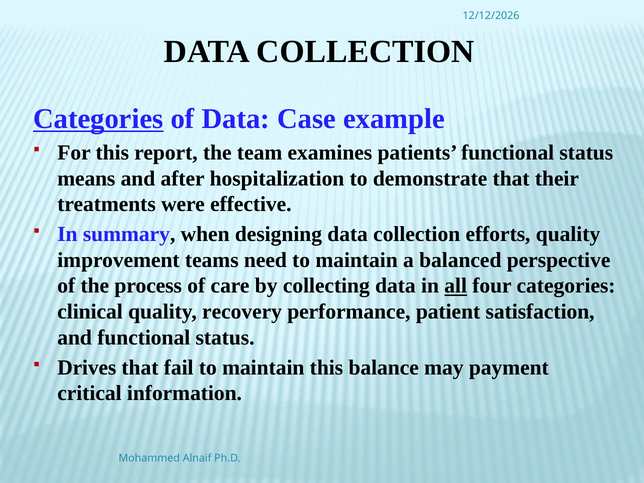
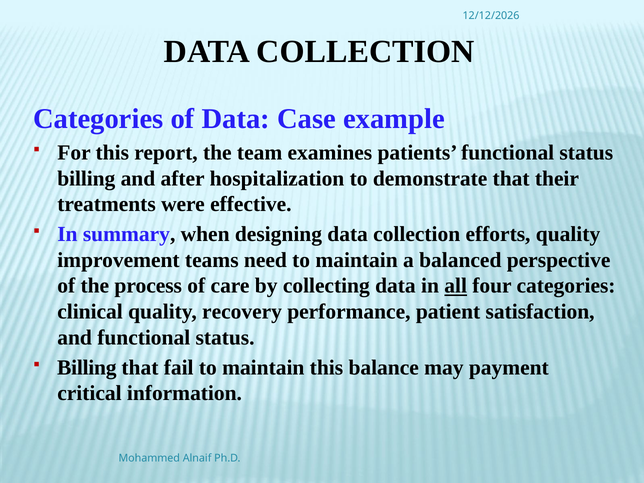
Categories underline: present -> none (98, 119)
means: means -> billing (86, 179)
Drives: Drives -> Billing (87, 367)
